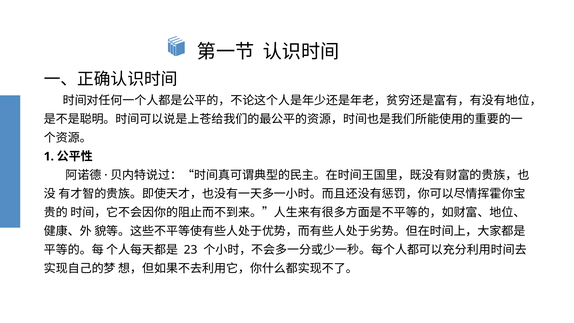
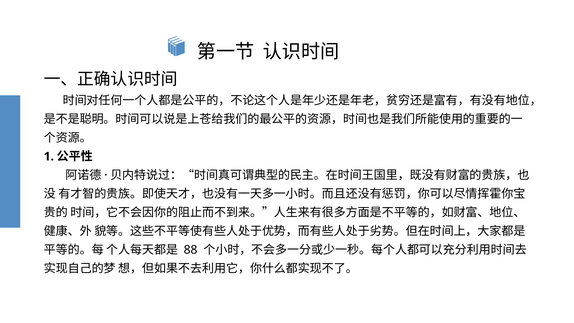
23: 23 -> 88 (191, 250)
